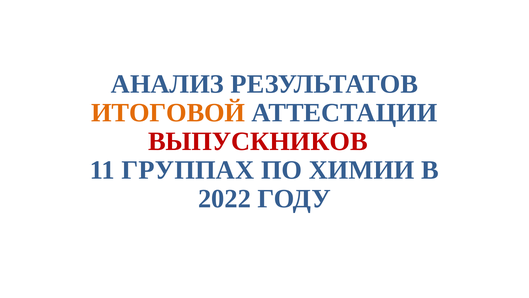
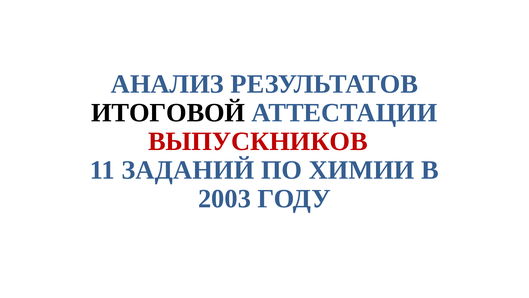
ИТОГОВОЙ colour: orange -> black (168, 113)
ГРУППАХ: ГРУППАХ -> ЗАДАНИЙ (188, 170)
2022: 2022 -> 2003 (225, 198)
